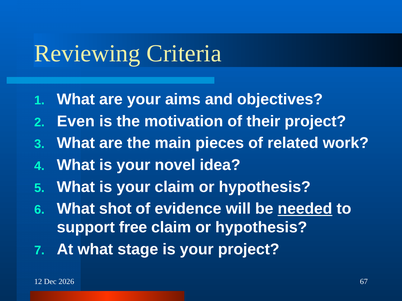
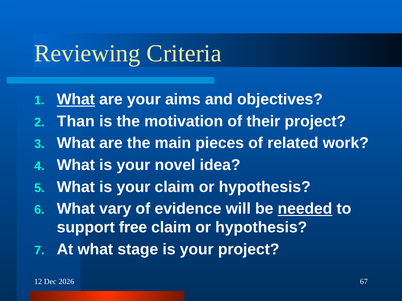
What underline: none -> present (76, 100)
Even: Even -> Than (76, 122)
shot: shot -> vary (115, 209)
